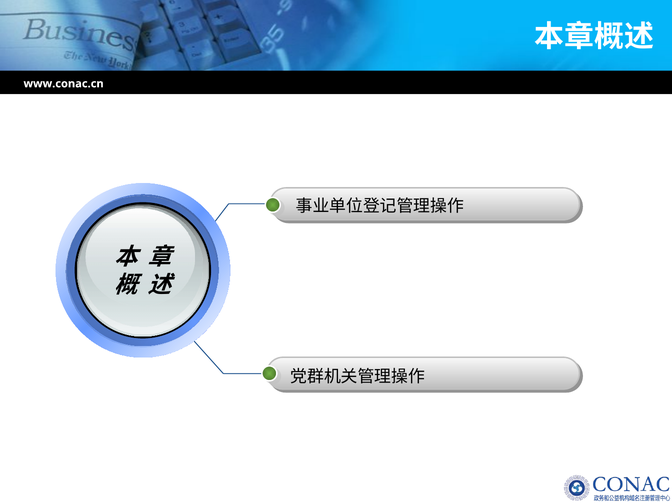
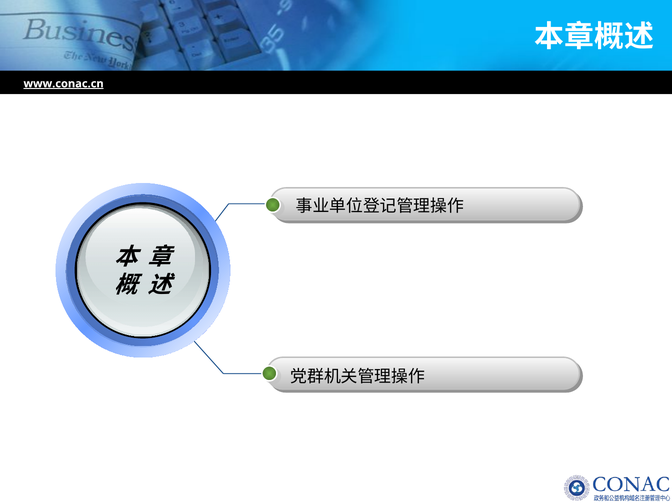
www.conac.cn underline: none -> present (64, 84)
